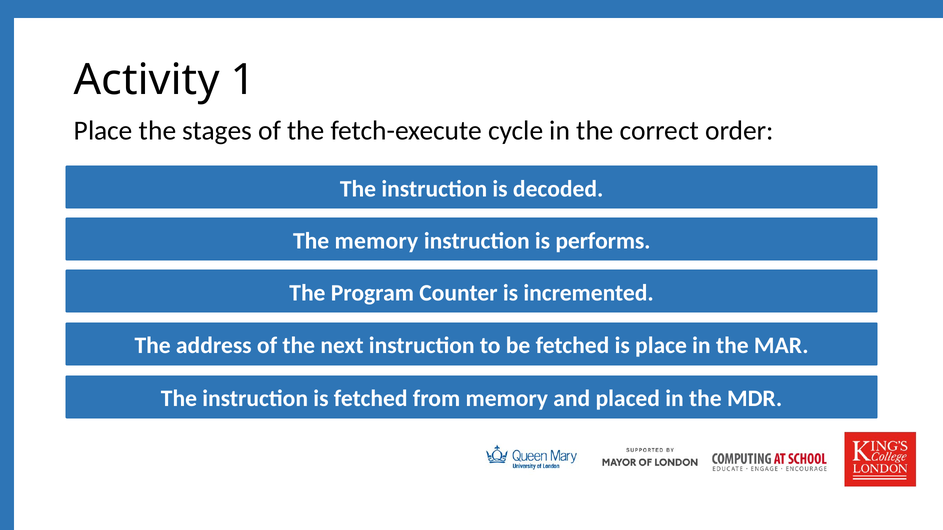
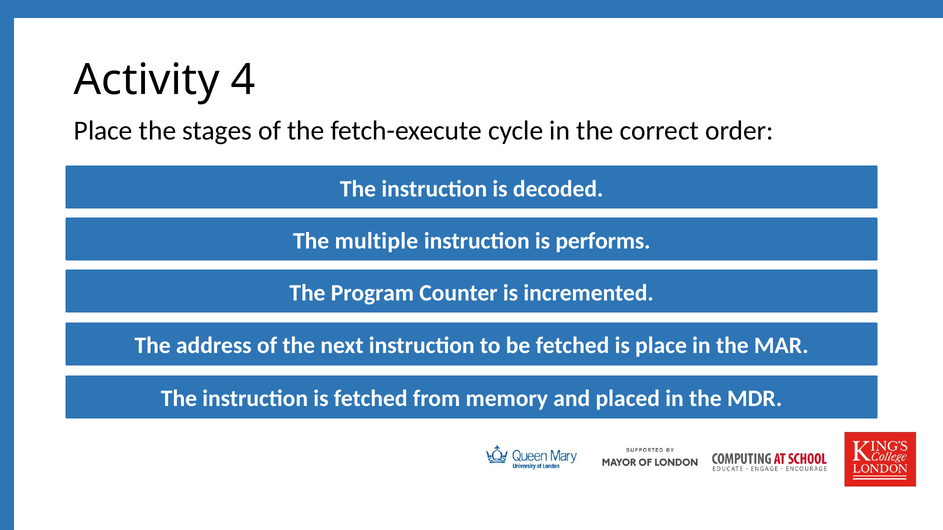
1: 1 -> 4 (243, 80)
The memory: memory -> multiple (376, 241)
